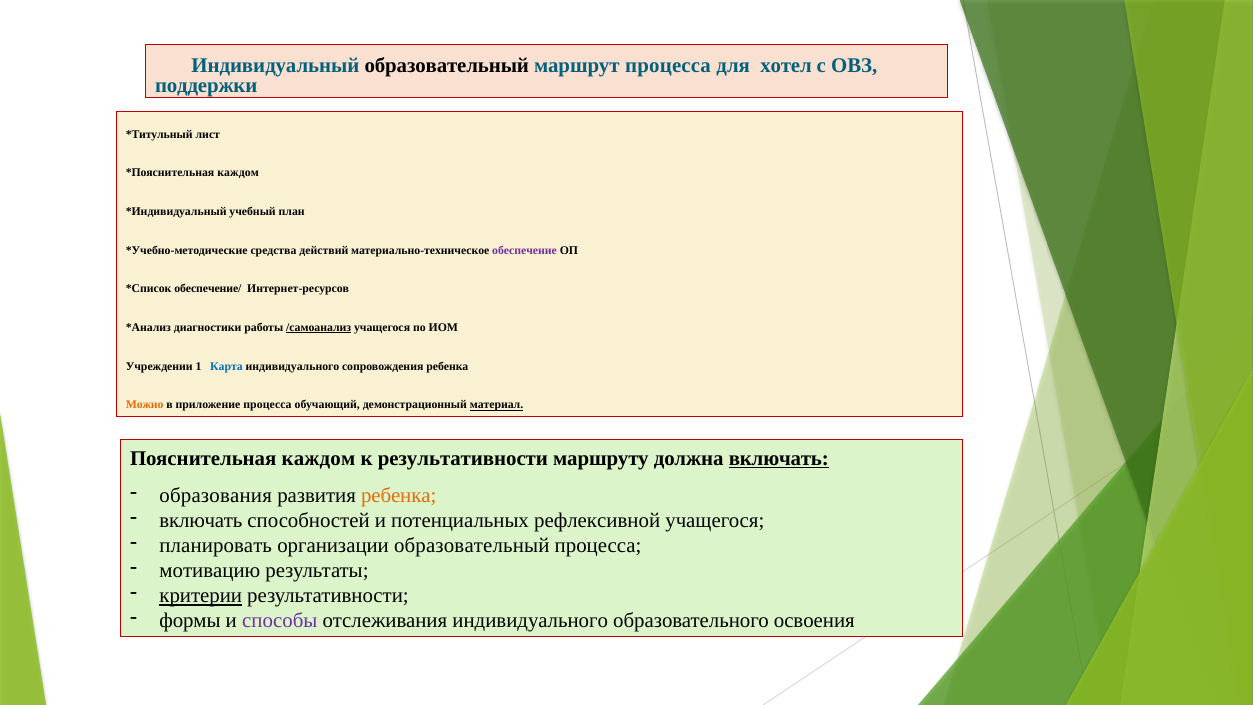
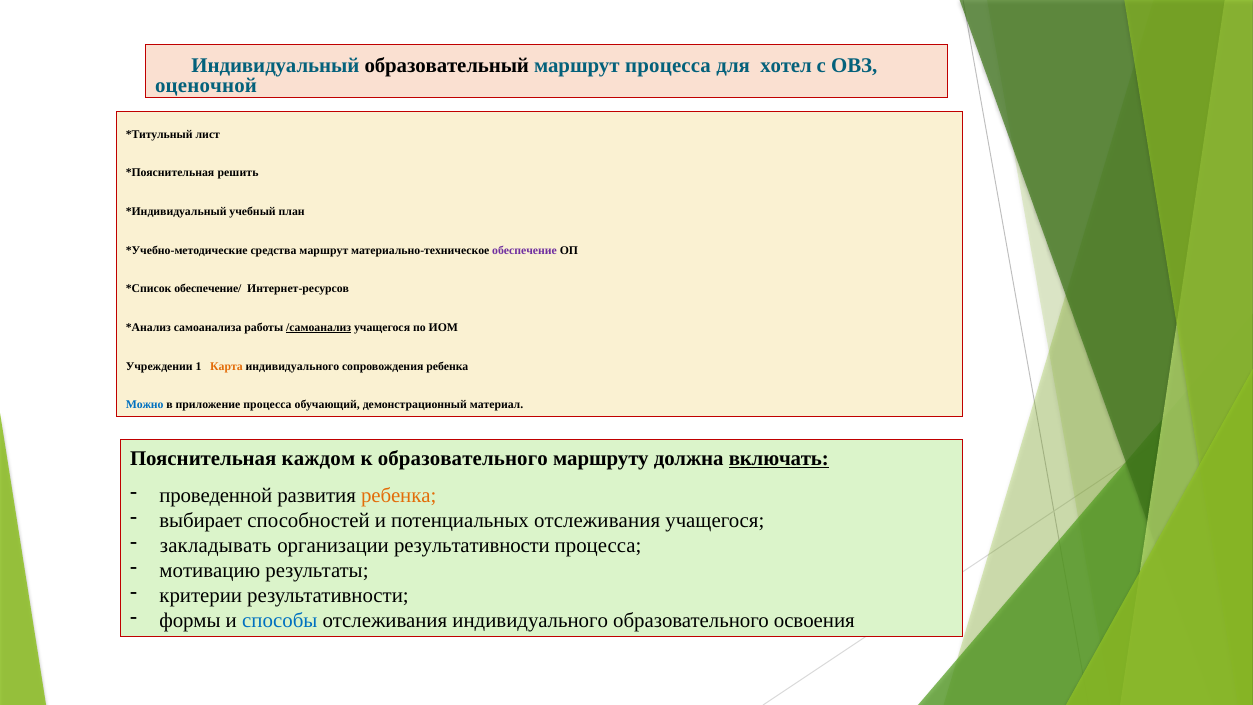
поддержки: поддержки -> оценочной (206, 86)
каждом: каждом -> решить (238, 173)
средства действий: действий -> маршрут (324, 250)
диагностики: диагностики -> самоанализа (208, 327)
Карта colour: blue -> orange (227, 366)
Можно colour: orange -> blue (145, 405)
материал underline: present -> none (497, 405)
к результативности: результативности -> образовательного (463, 458)
образования: образования -> проведенной (216, 496)
включать: включать -> выбирает (201, 521)
потенциальных рефлексивной: рефлексивной -> отслеживания (597, 521)
планировать: планировать -> закладывать (216, 546)
организации образовательный: образовательный -> результативности (472, 546)
критерии underline: present -> none (201, 596)
способы colour: purple -> blue (280, 621)
